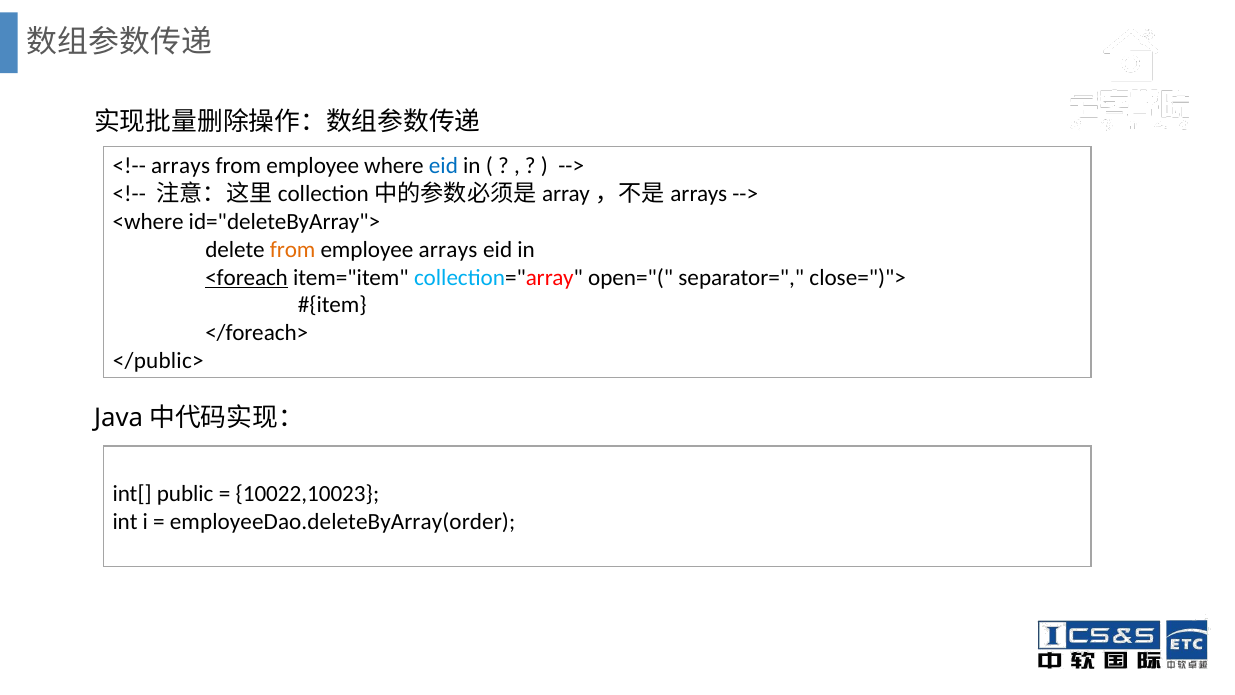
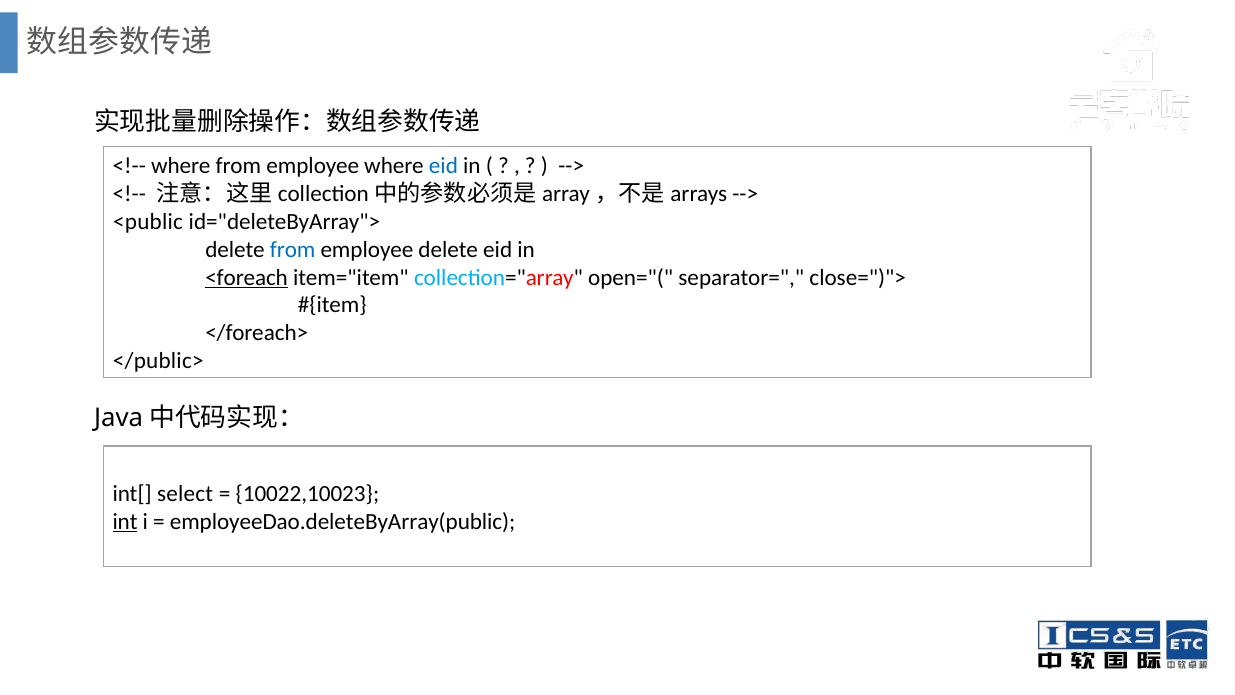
arrays: arrays -> where (181, 166)
<where: <where -> <public (148, 222)
from colour: orange -> blue (293, 250)
employee arrays: arrays -> delete (448, 250)
public: public -> select (185, 494)
int underline: none -> present (125, 522)
employeeDao.deleteByArray(order: employeeDao.deleteByArray(order -> employeeDao.deleteByArray(public (343, 522)
